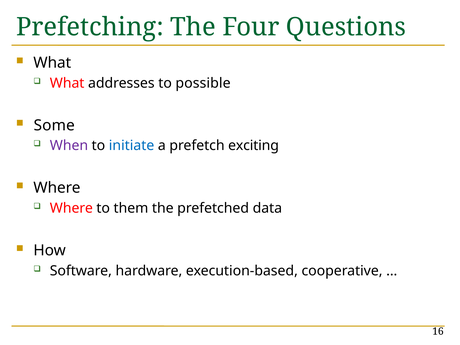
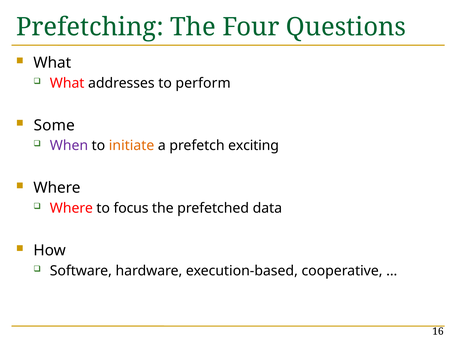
possible: possible -> perform (203, 83)
initiate colour: blue -> orange (132, 146)
them: them -> focus (131, 208)
